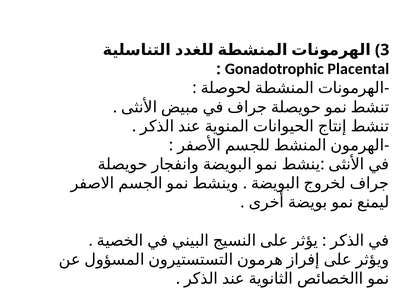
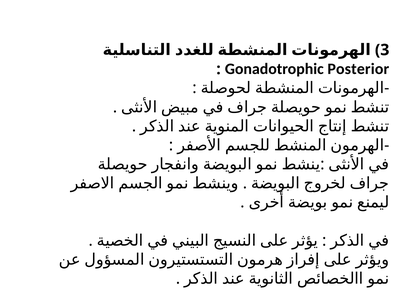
Placental: Placental -> Posterior (358, 69)
